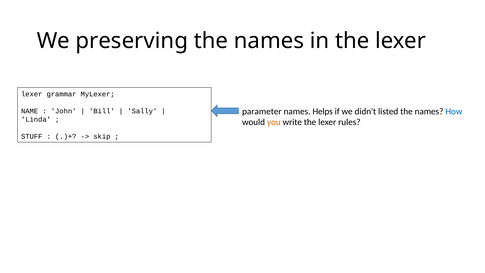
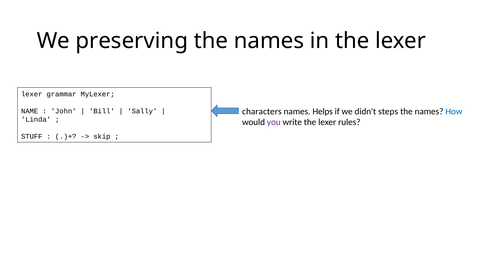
parameter: parameter -> characters (262, 111)
listed: listed -> steps (388, 111)
you colour: orange -> purple (274, 122)
